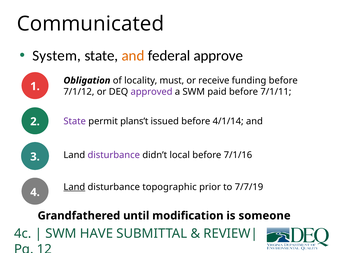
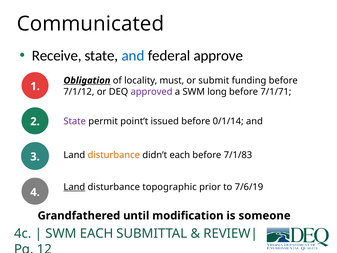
System: System -> Receive (57, 56)
and colour: orange -> blue (133, 56)
Obligation underline: none -> present (87, 80)
receive: receive -> submit (214, 80)
paid: paid -> long (217, 92)
7/1/11: 7/1/11 -> 7/1/71 (276, 92)
plans’t: plans’t -> point’t (134, 121)
4/1/14: 4/1/14 -> 0/1/14 (228, 121)
disturbance colour: purple -> orange (114, 155)
didn’t local: local -> each (180, 155)
7/1/16: 7/1/16 -> 7/1/83 (238, 155)
7/7/19: 7/7/19 -> 7/6/19 (249, 187)
SWM HAVE: HAVE -> EACH (97, 233)
